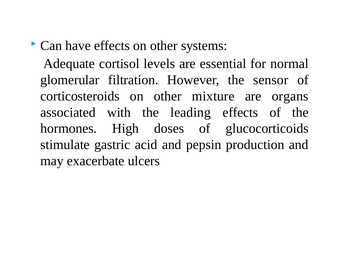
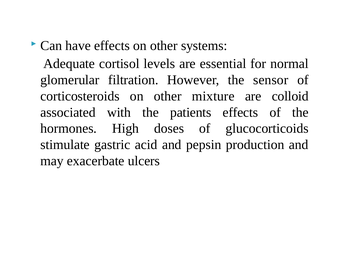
organs: organs -> colloid (290, 96)
leading: leading -> patients (191, 112)
